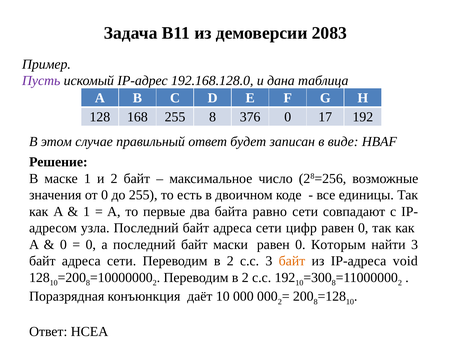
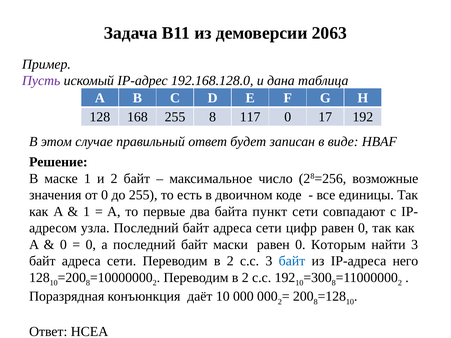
2083: 2083 -> 2063 (329, 33)
376: 376 -> 117 (250, 117)
равно: равно -> пункт (270, 212)
байт colour: orange -> blue (292, 261)
void: void -> него (405, 261)
